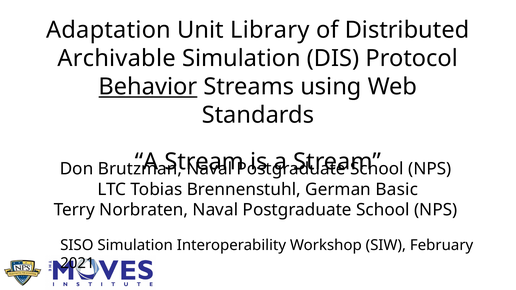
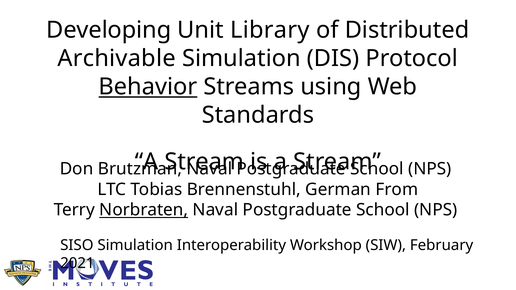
Adaptation: Adaptation -> Developing (109, 30)
Basic: Basic -> From (397, 190)
Norbraten underline: none -> present (144, 210)
